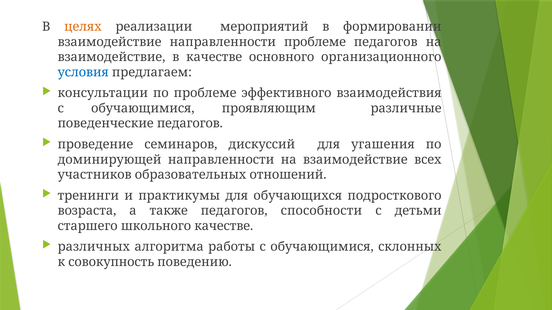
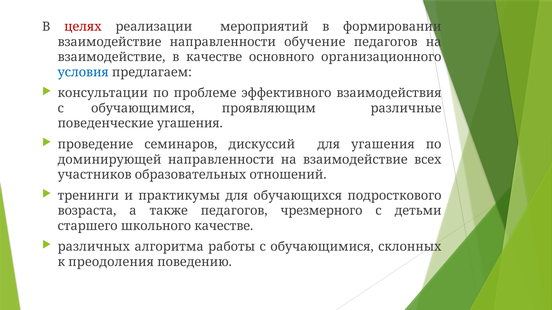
целях colour: orange -> red (83, 27)
направленности проблеме: проблеме -> обучение (315, 42)
поведенческие педагогов: педагогов -> угашения (190, 124)
способности: способности -> чрезмерного (322, 211)
совокупность: совокупность -> преодоления (111, 262)
